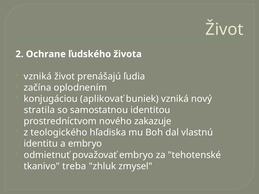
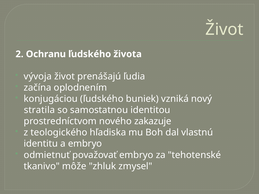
Ochrane: Ochrane -> Ochranu (46, 54)
vzniká: vzniká -> vývoja (38, 77)
konjugáciou aplikovať: aplikovať -> ľudského (102, 99)
treba: treba -> môže (74, 166)
